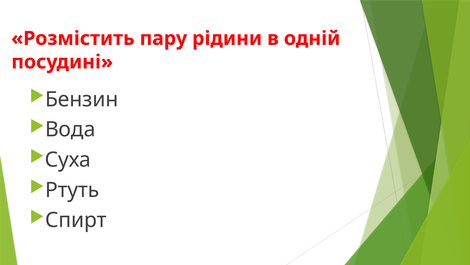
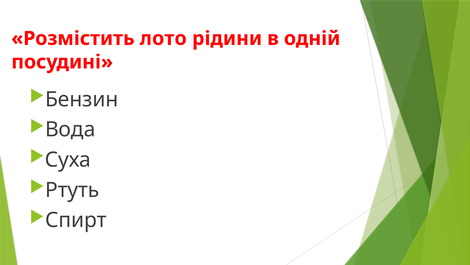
пару: пару -> лото (163, 38)
